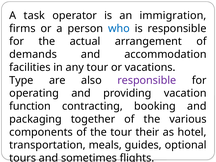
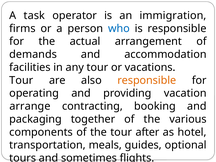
Type: Type -> Tour (21, 80)
responsible colour: purple -> orange (147, 80)
function: function -> arrange (30, 106)
their: their -> after (147, 132)
